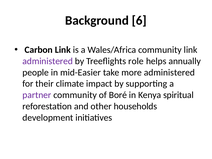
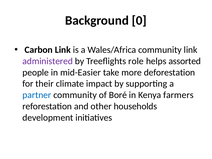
6: 6 -> 0 (139, 21)
annually: annually -> assorted (185, 61)
more administered: administered -> deforestation (169, 72)
partner colour: purple -> blue (37, 95)
spiritual: spiritual -> farmers (178, 95)
